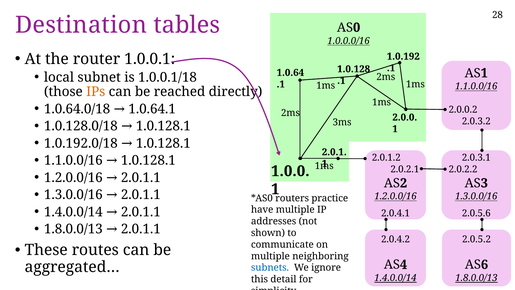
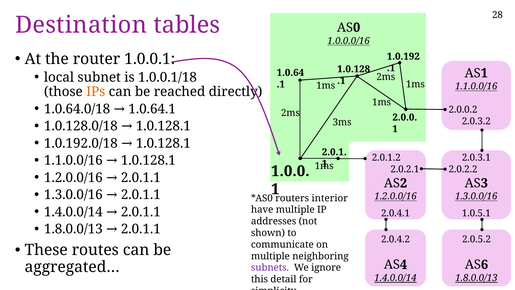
practice: practice -> interior (330, 198)
2.0.5.6: 2.0.5.6 -> 1.0.5.1 (476, 213)
subnets colour: blue -> purple (270, 267)
